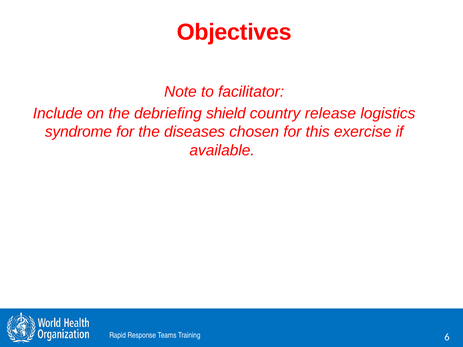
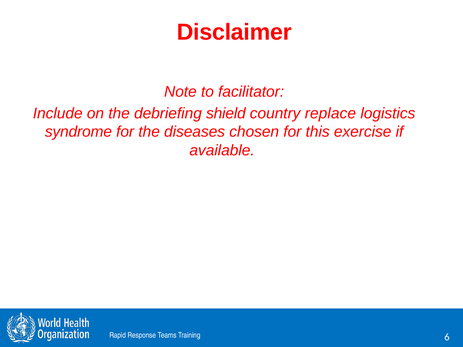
Objectives: Objectives -> Disclaimer (234, 32)
release: release -> replace (330, 113)
